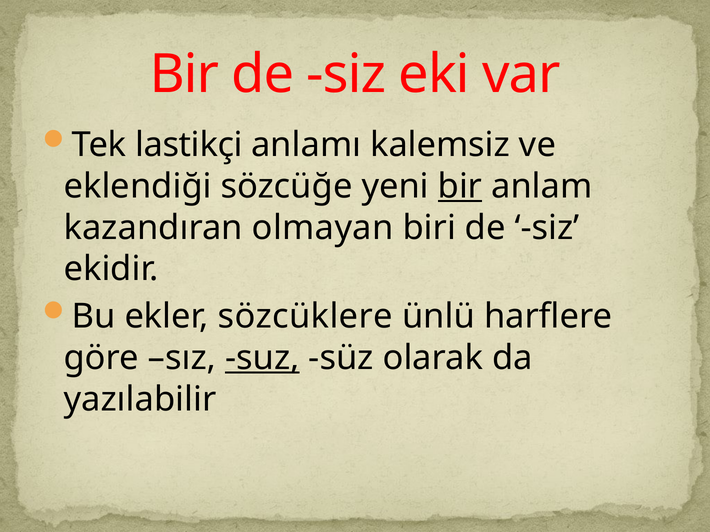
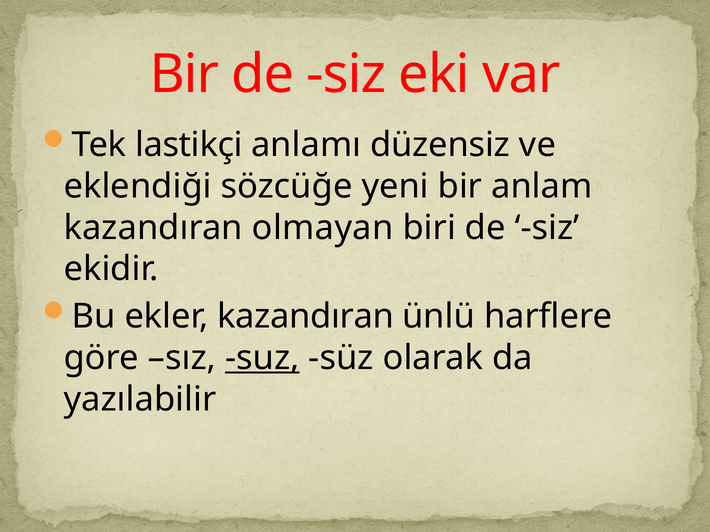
kalemsiz: kalemsiz -> düzensiz (440, 145)
bir underline: present -> none (460, 186)
ekler sözcüklere: sözcüklere -> kazandıran (306, 317)
